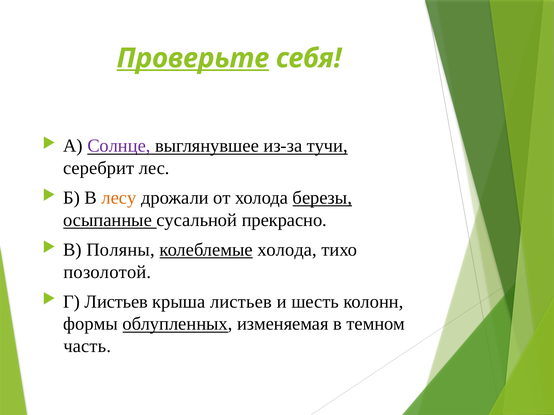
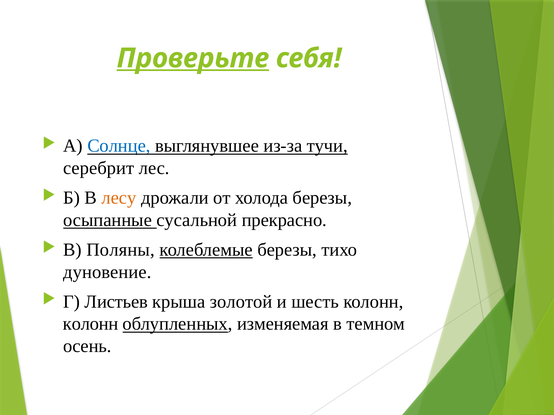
Солнце colour: purple -> blue (119, 146)
березы underline: present -> none (322, 198)
колеблемые холода: холода -> березы (287, 250)
позолотой: позолотой -> дуновение (107, 272)
крыша листьев: листьев -> золотой (241, 302)
формы: формы -> колонн (91, 324)
часть: часть -> осень (87, 346)
